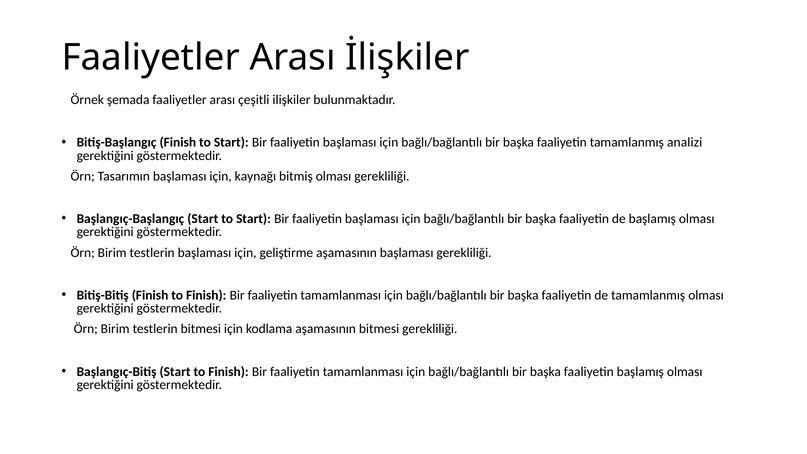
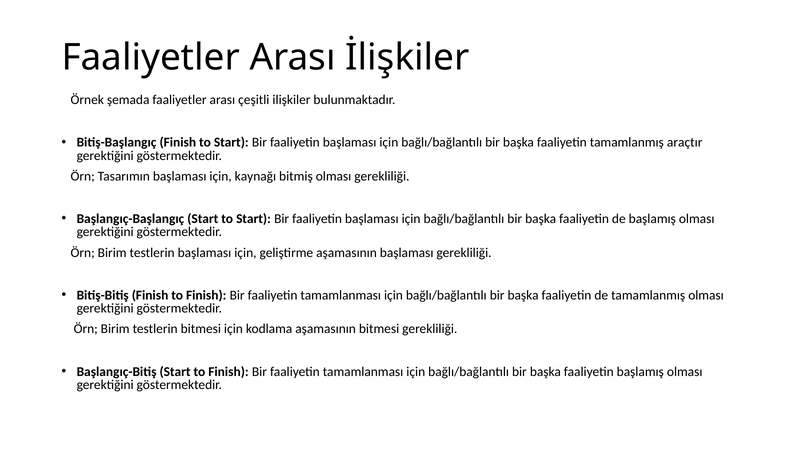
analizi: analizi -> araçtır (685, 143)
